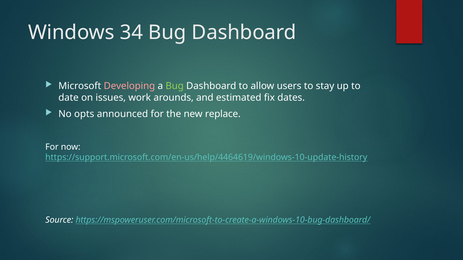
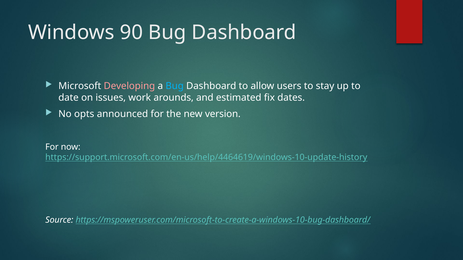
34: 34 -> 90 (131, 33)
Bug colour: light green -> light blue (175, 86)
replace: replace -> version (223, 114)
